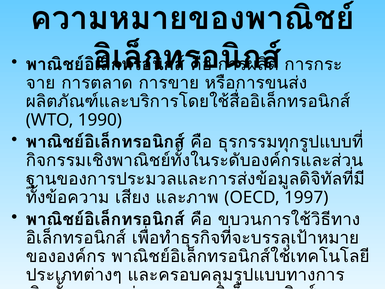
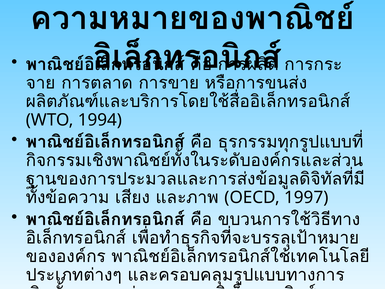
1990: 1990 -> 1994 (100, 120)
